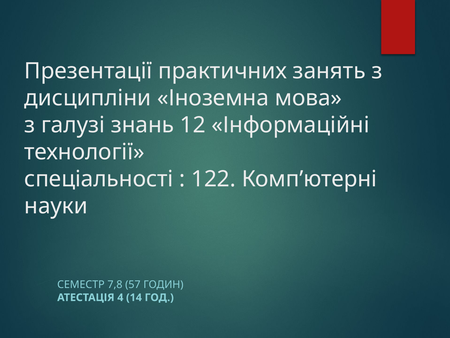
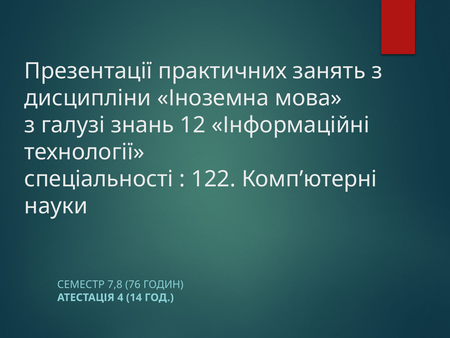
57: 57 -> 76 (133, 284)
